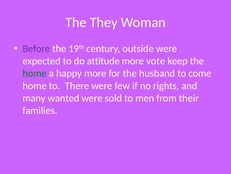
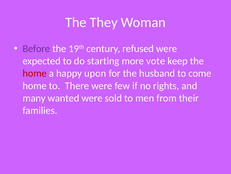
outside: outside -> refused (138, 48)
attitude: attitude -> starting (103, 61)
home colour: green -> red (35, 73)
happy more: more -> upon (95, 73)
